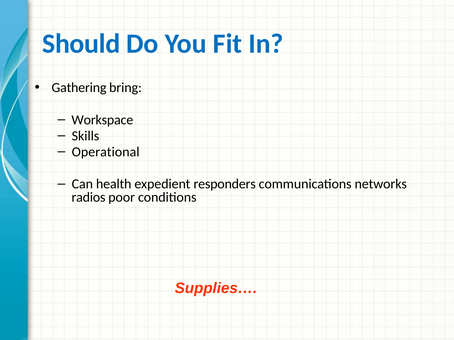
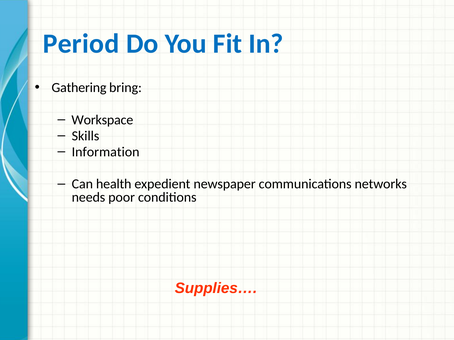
Should: Should -> Period (81, 44)
Operational: Operational -> Information (106, 152)
responders: responders -> newspaper (225, 184)
radios: radios -> needs (88, 198)
